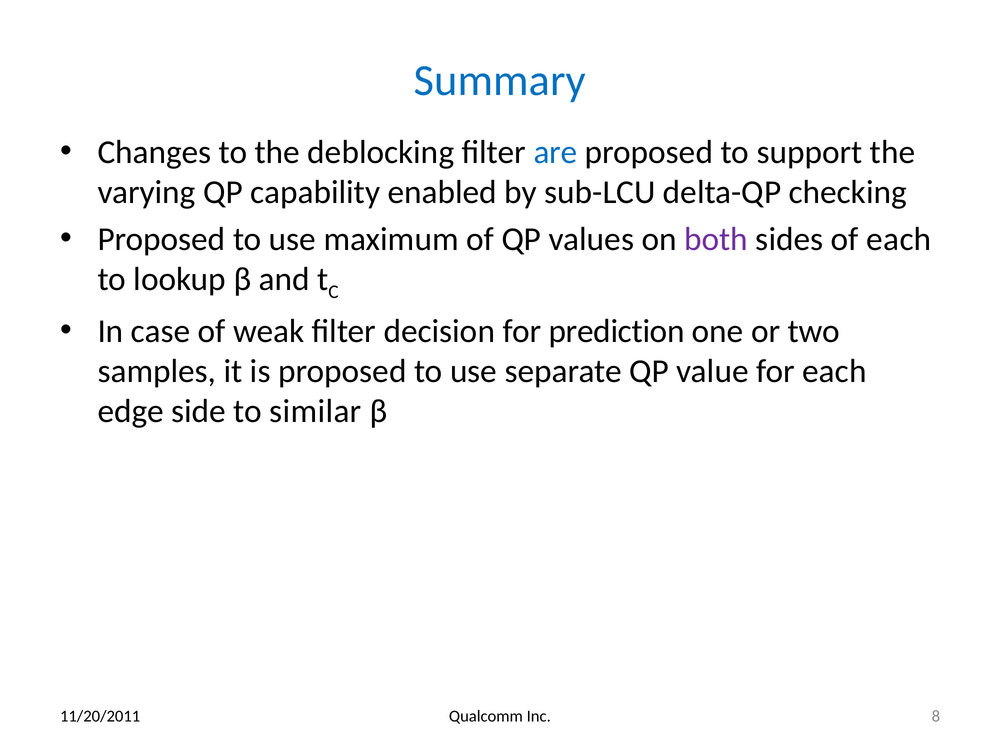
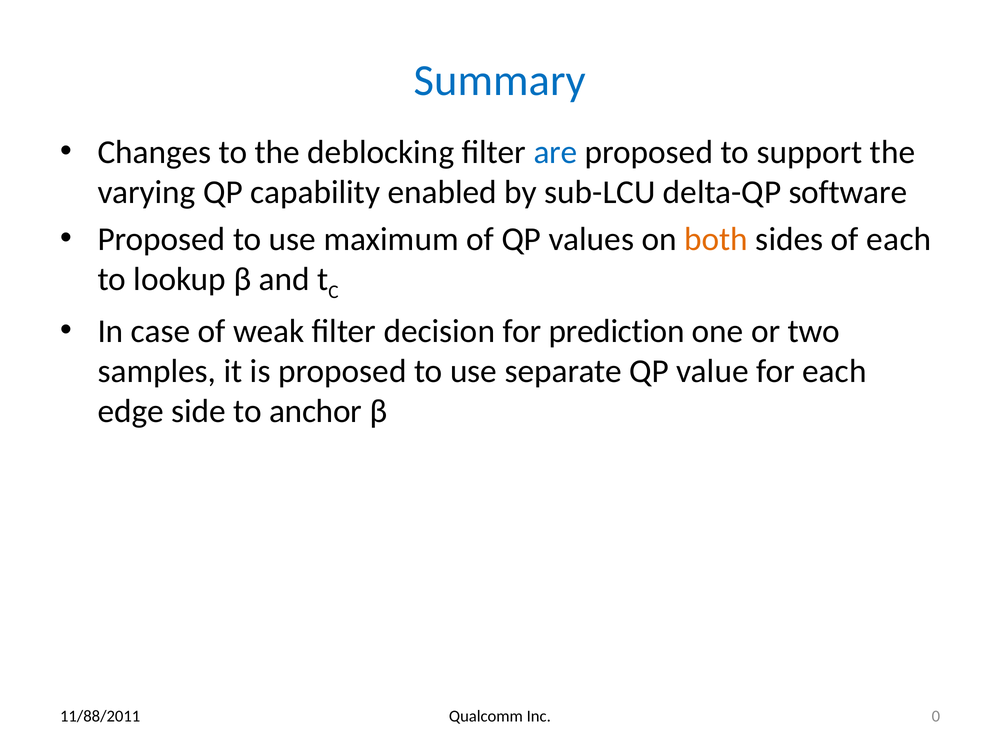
checking: checking -> software (848, 192)
both colour: purple -> orange (716, 239)
similar: similar -> anchor (316, 411)
8: 8 -> 0 (936, 716)
11/20/2011: 11/20/2011 -> 11/88/2011 (100, 716)
